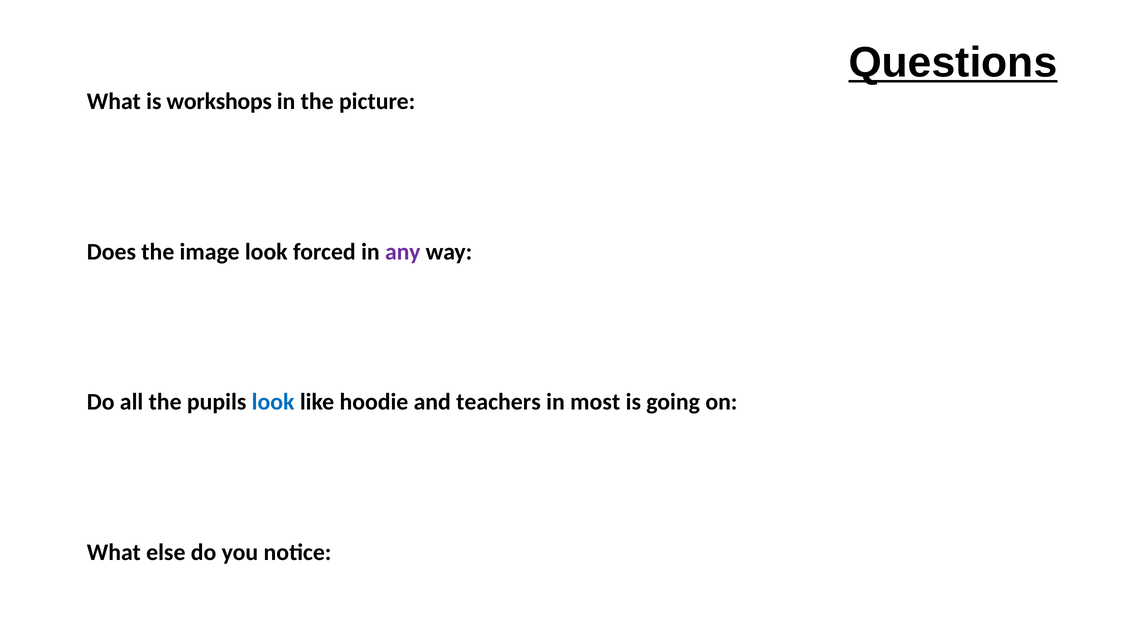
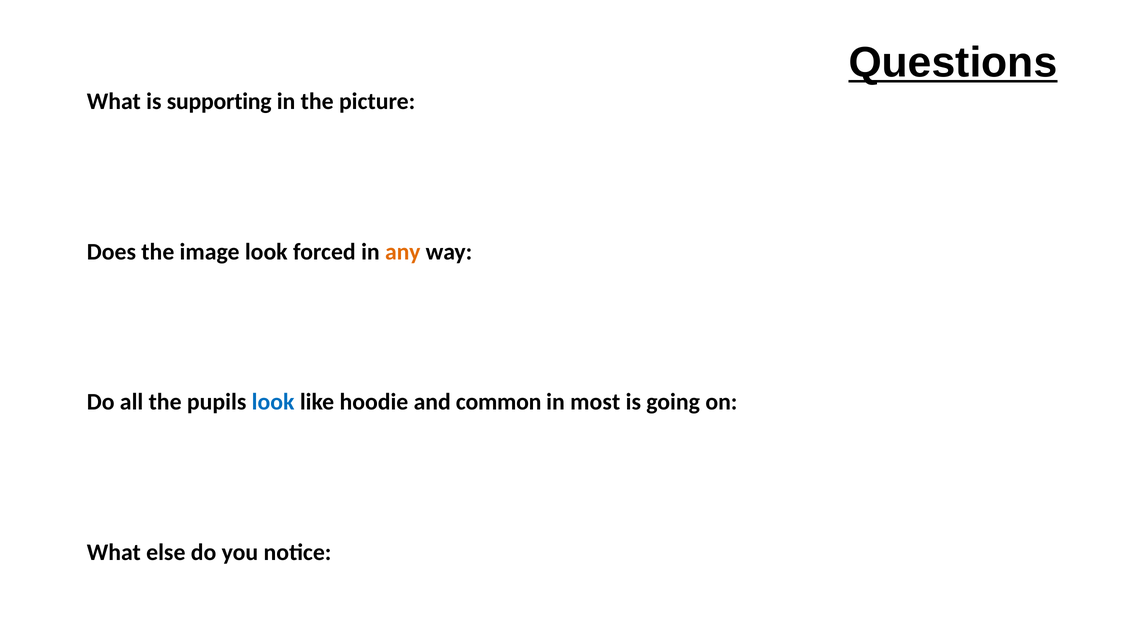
workshops: workshops -> supporting (219, 102)
any colour: purple -> orange (403, 252)
teachers: teachers -> common (499, 402)
